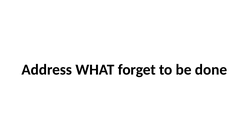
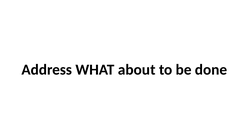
forget: forget -> about (137, 70)
